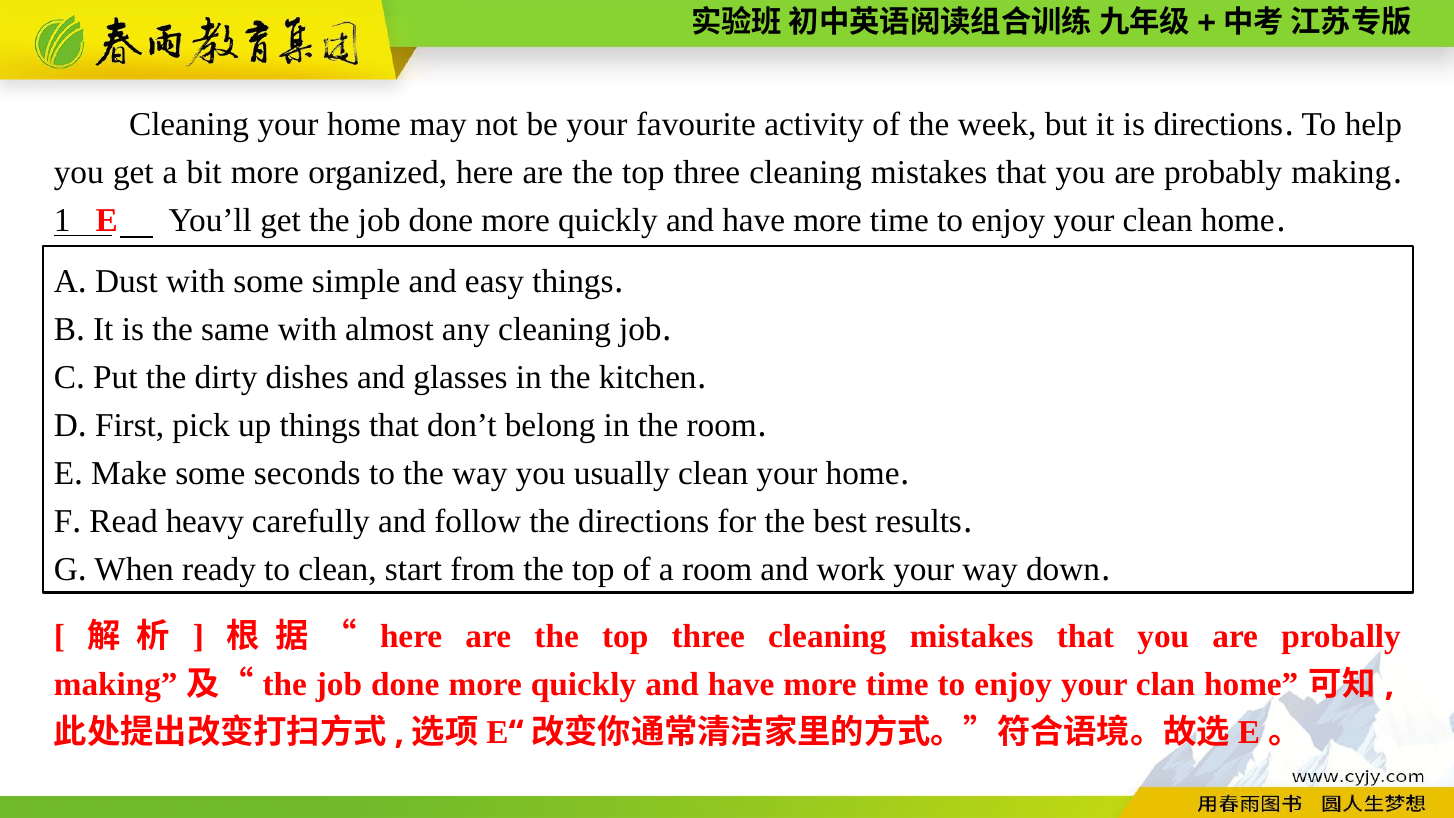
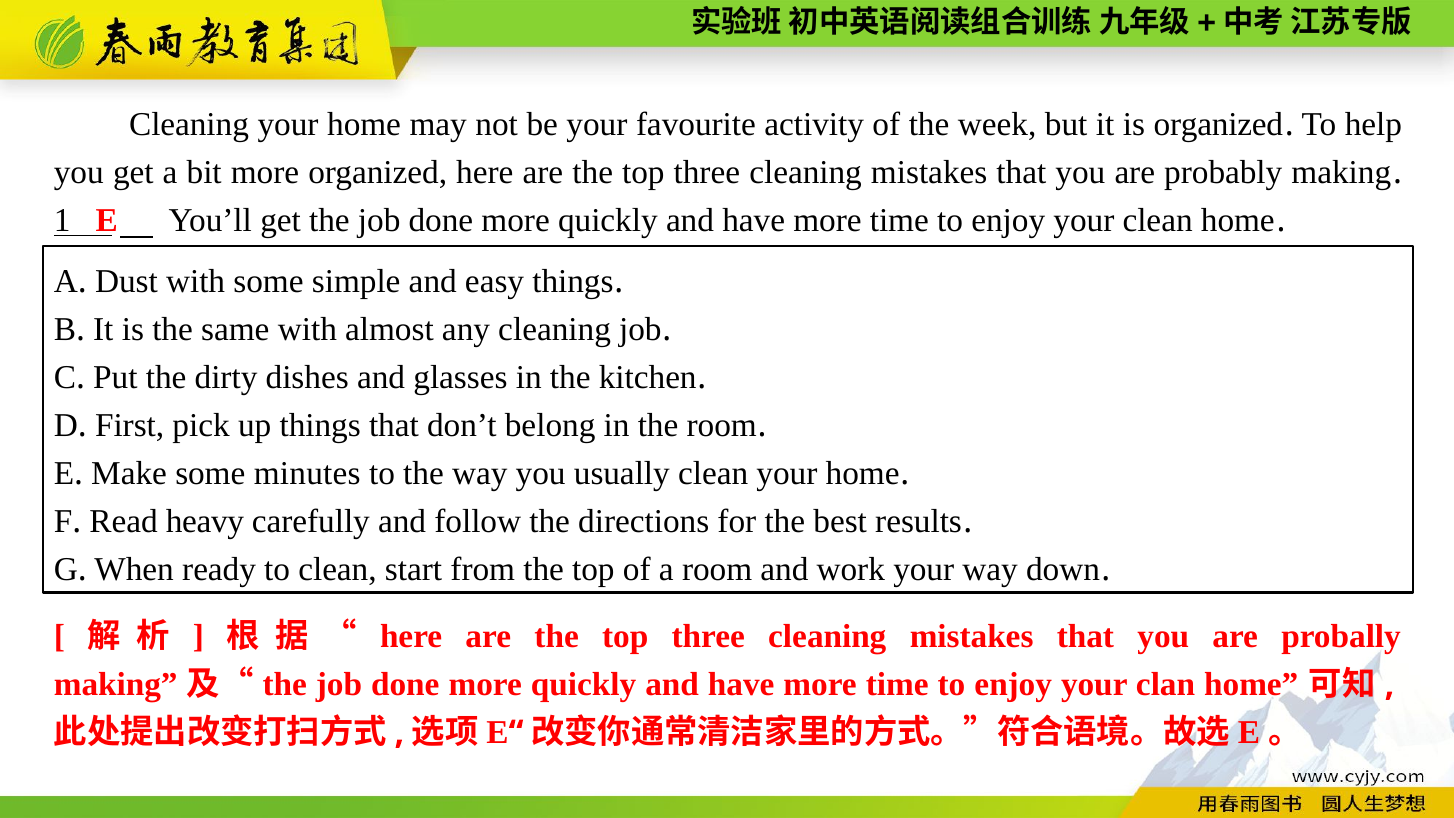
is directions: directions -> organized (1218, 125)
seconds: seconds -> minutes (307, 473)
